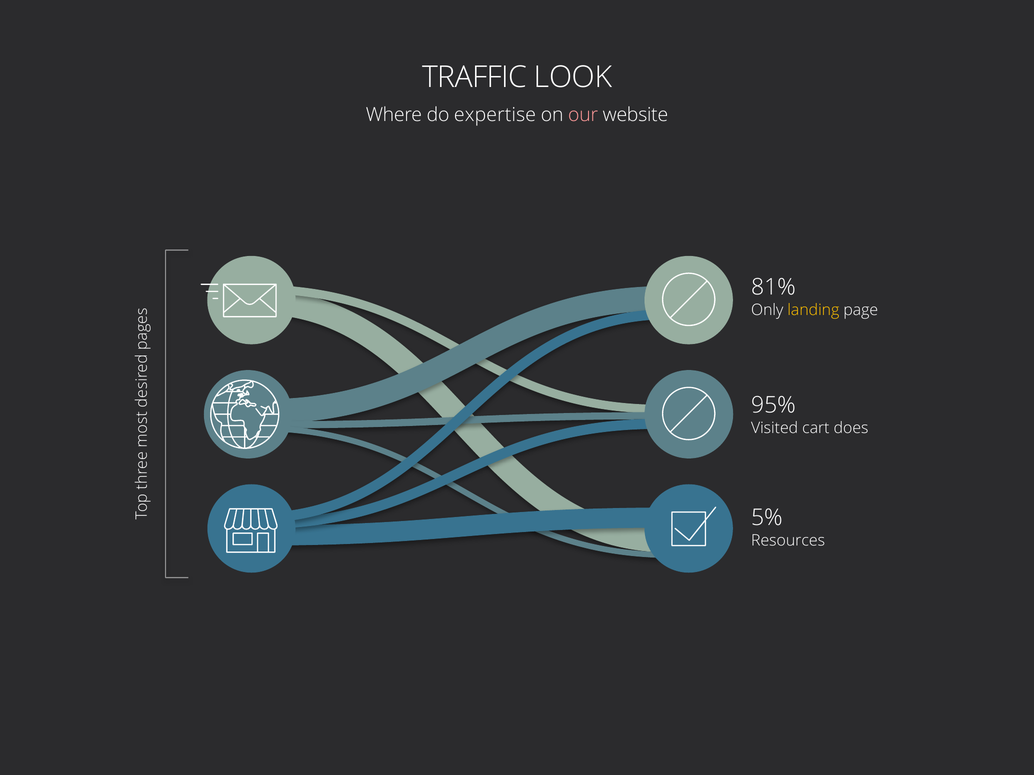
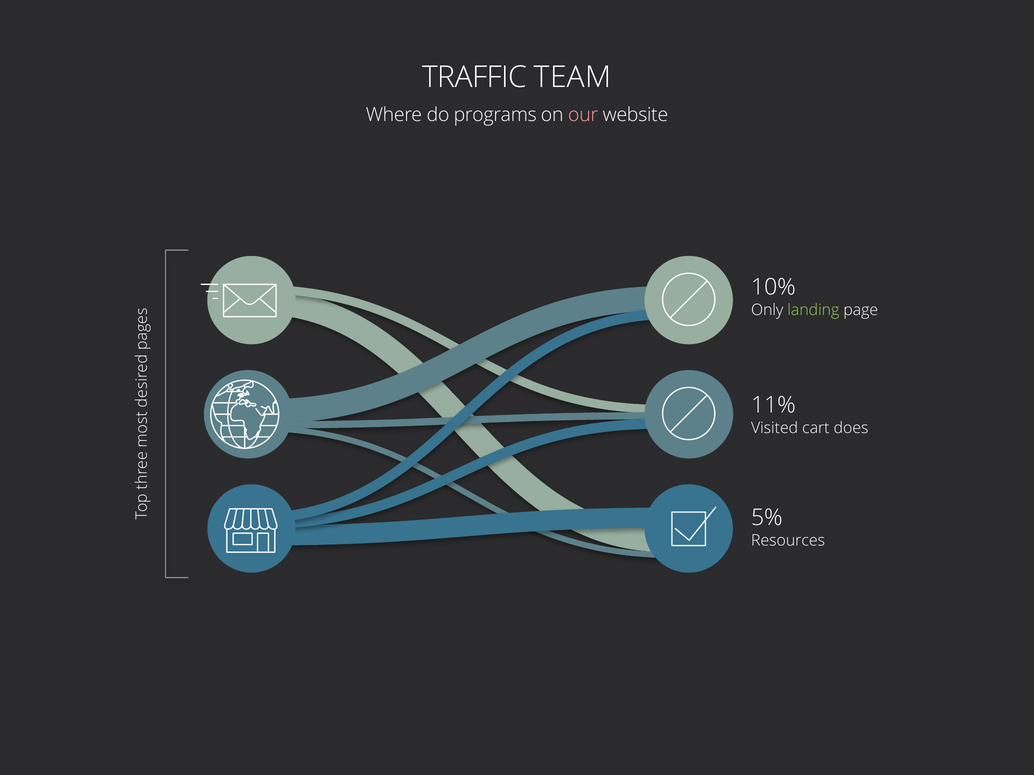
LOOK: LOOK -> TEAM (573, 77)
expertise: expertise -> programs (495, 115)
81%: 81% -> 10% (773, 287)
landing colour: yellow -> light green (813, 310)
95%: 95% -> 11% (773, 405)
